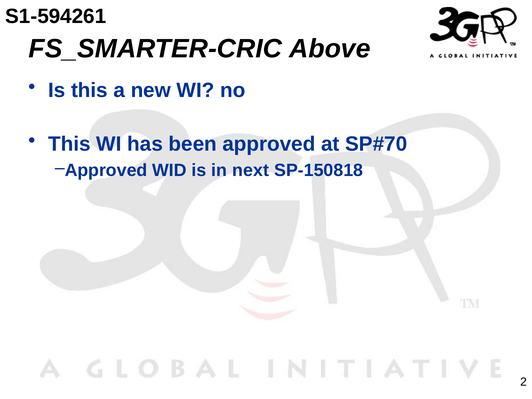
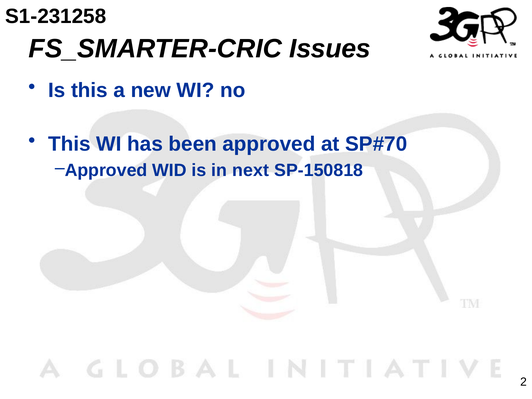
S1-594261: S1-594261 -> S1-231258 (56, 16)
Above: Above -> Issues (330, 49)
